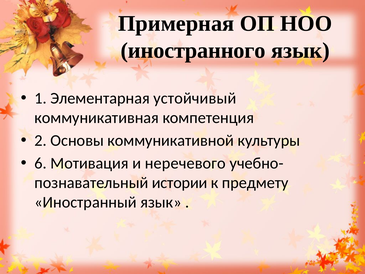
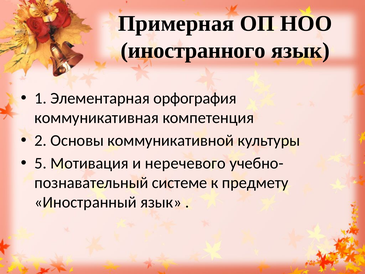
устойчивый: устойчивый -> орфография (195, 98)
6: 6 -> 5 (41, 163)
истории: истории -> системе (180, 183)
